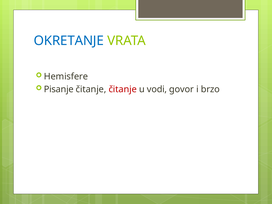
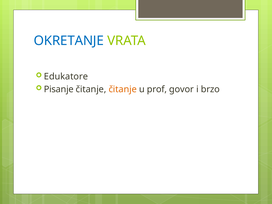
Hemisfere: Hemisfere -> Edukatore (66, 77)
čitanje colour: red -> orange (123, 89)
vodi: vodi -> prof (157, 89)
